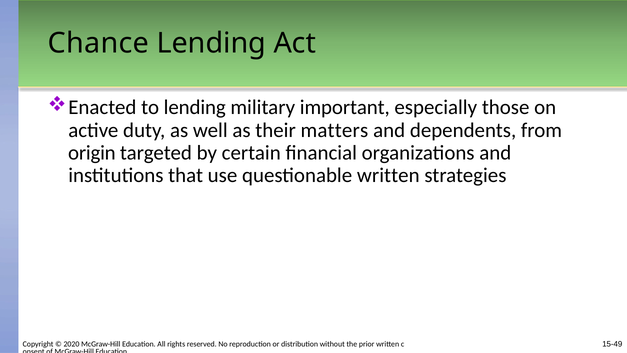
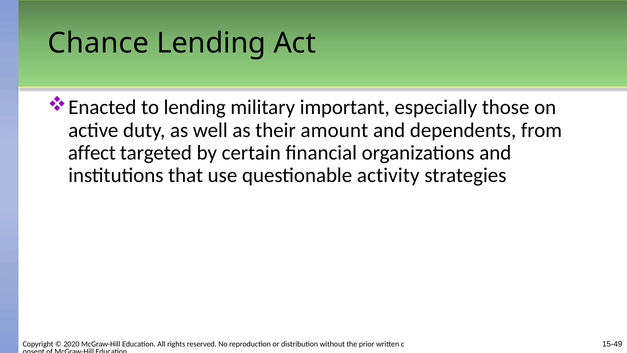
matters: matters -> amount (334, 130)
origin: origin -> affect (92, 153)
questionable written: written -> activity (388, 175)
